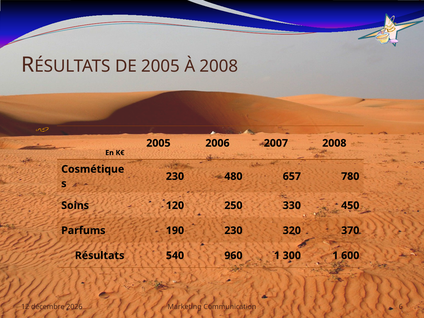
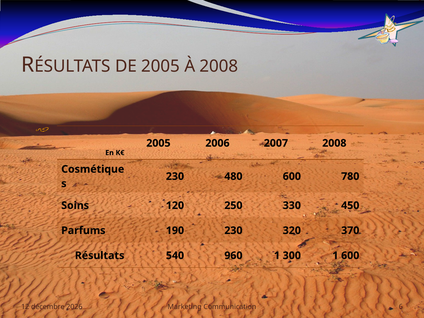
480 657: 657 -> 600 (292, 176)
